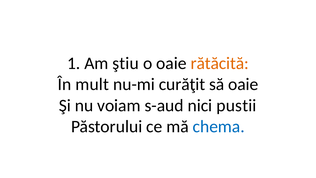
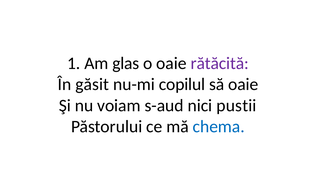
ştiu: ştiu -> glas (126, 63)
rătăcită colour: orange -> purple (220, 63)
mult: mult -> găsit (92, 84)
curăţit: curăţit -> copilul (182, 84)
